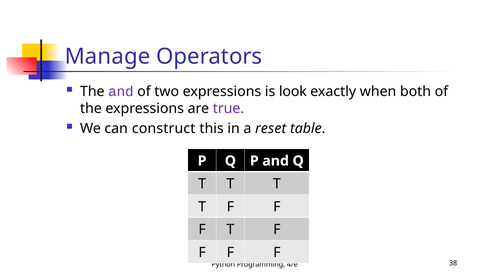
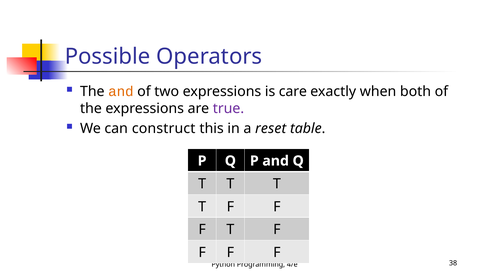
Manage: Manage -> Possible (108, 56)
and colour: purple -> orange (121, 92)
look: look -> care (293, 92)
